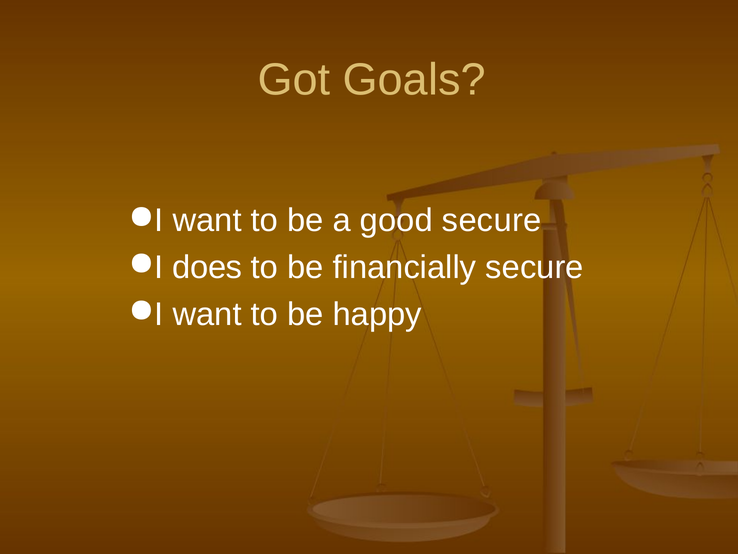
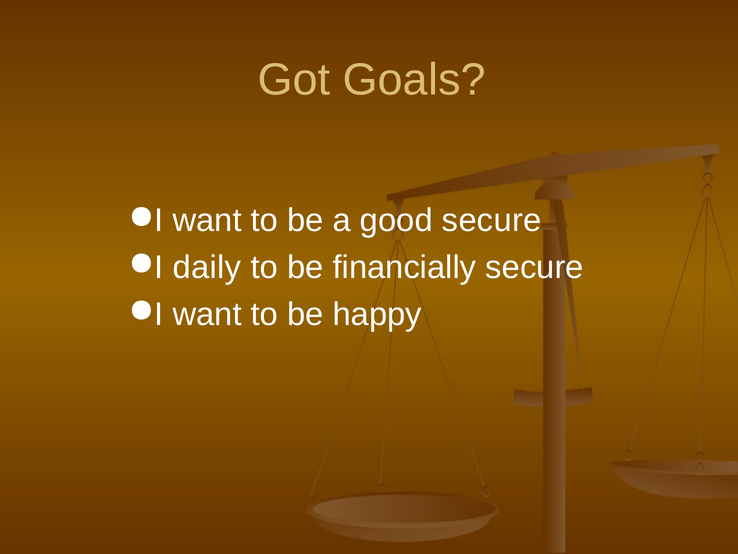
does: does -> daily (207, 267)
